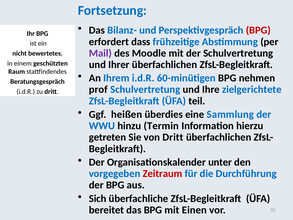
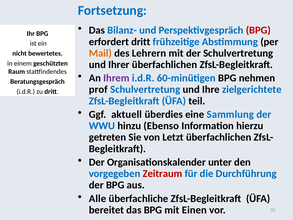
erfordert dass: dass -> dritt (141, 42)
Mail colour: purple -> orange (100, 53)
Moodle: Moodle -> Lehrern (149, 53)
Ihrem colour: blue -> purple (116, 78)
heißen: heißen -> aktuell (127, 114)
Termin: Termin -> Ebenso (161, 126)
von Dritt: Dritt -> Letzt (173, 137)
Sich: Sich -> Alle (98, 198)
